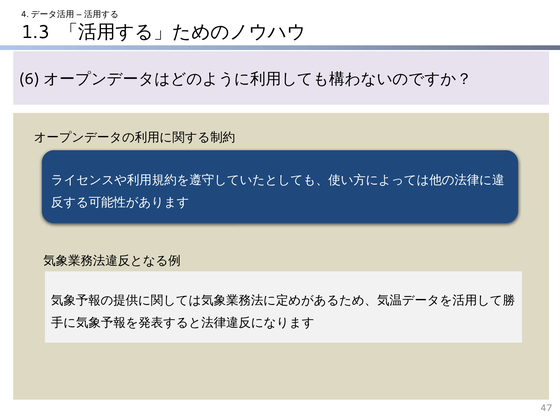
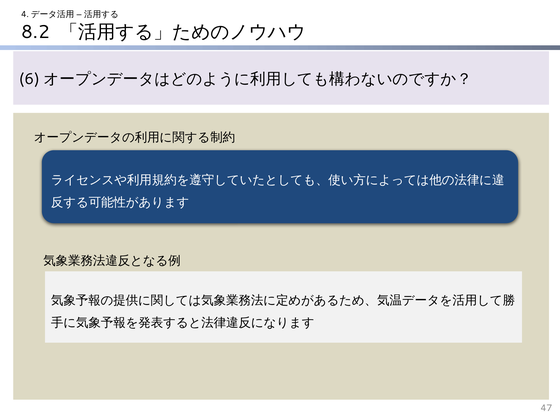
1.3: 1.3 -> 8.2 (35, 32)
